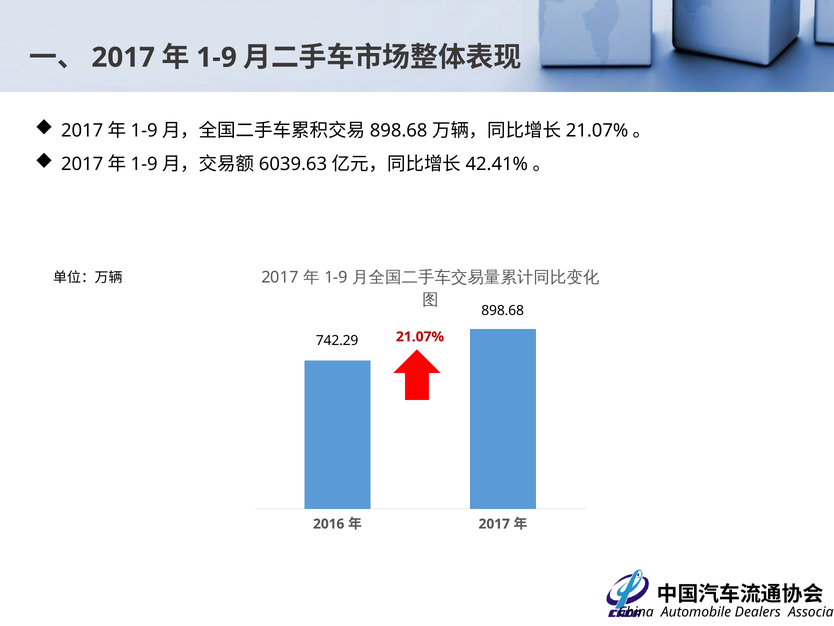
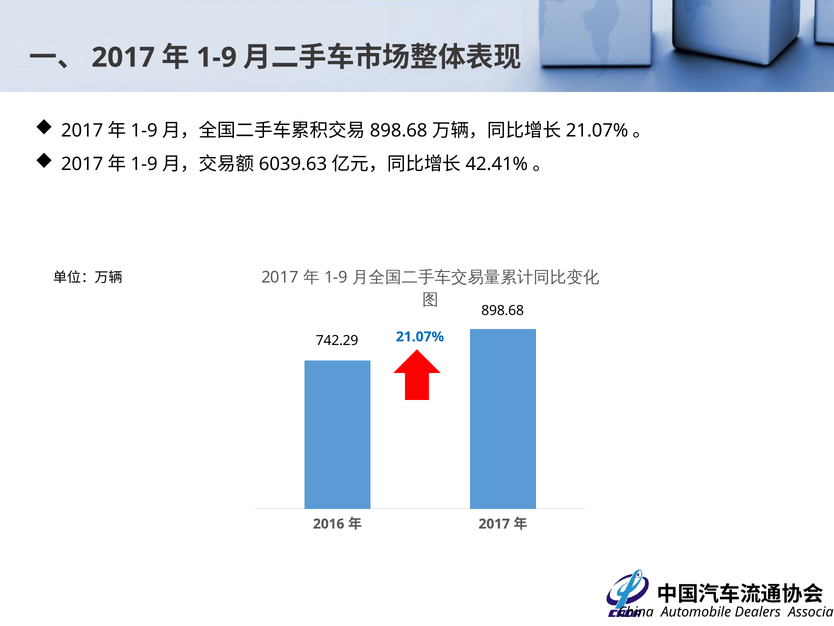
21.07% colour: red -> blue (420, 337)
